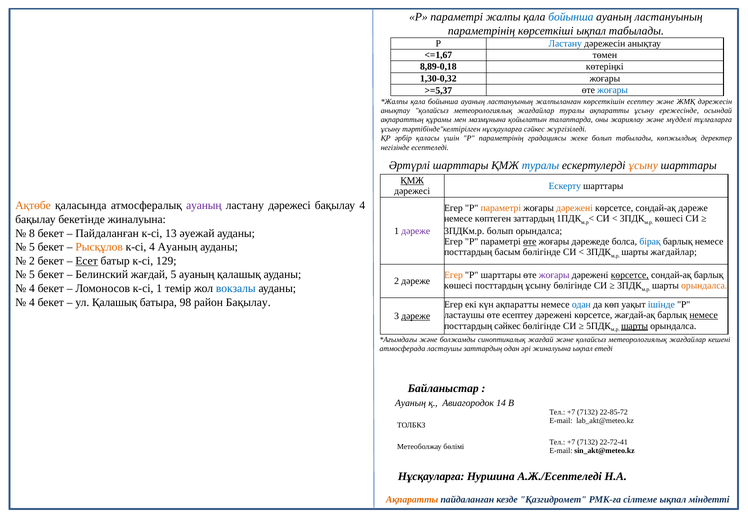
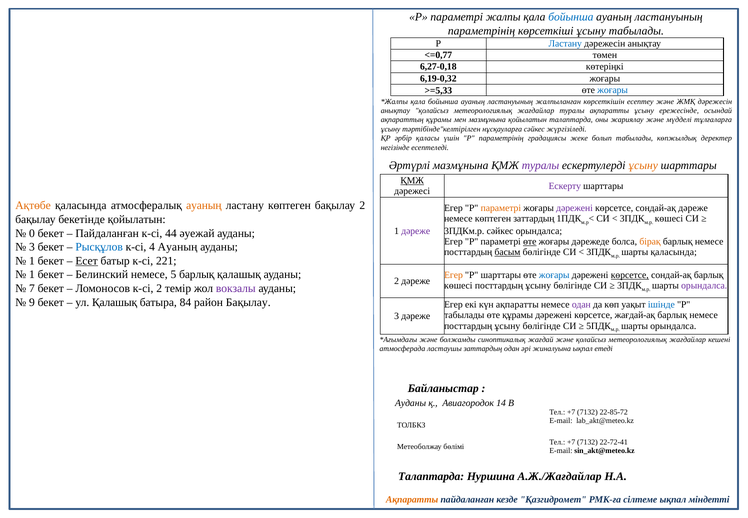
көрсеткіші ықпал: ықпал -> ұсыну (591, 31)
<=1,67: <=1,67 -> <=0,77 (438, 55)
8,89-0,18: 8,89-0,18 -> 6,27-0,18 (438, 67)
1,30-0,32: 1,30-0,32 -> 6,19-0,32 (438, 78)
>=5,37: >=5,37 -> >=5,33 (438, 90)
Әртүрлі шарттары: шарттары -> мазмұнына (461, 165)
туралы colour: blue -> purple (541, 165)
Ескерту colour: blue -> purple (565, 186)
ауаның colour: purple -> orange (204, 206)
ластану дәрежесі: дәрежесі -> көптеген (289, 206)
бақылау 4: 4 -> 2 (362, 206)
дәрежені colour: orange -> purple (575, 208)
бекетінде жиналуына: жиналуына -> қойылатын (137, 219)
3ПДКм.р болып: болып -> сәйкес (500, 231)
8: 8 -> 0 (32, 233)
13: 13 -> 44 (171, 233)
бірақ colour: blue -> orange (650, 241)
5: 5 -> 3 (32, 247)
Рысқұлов colour: orange -> blue (99, 247)
басым underline: none -> present (507, 252)
шарты жағдайлар: жағдайлар -> қаласында (674, 252)
2: 2 -> 1 (32, 261)
129: 129 -> 221 (166, 261)
5: 5 -> 1 (32, 275)
Белинский жағдай: жағдай -> немесе (149, 275)
5 ауаның: ауаның -> барлық (197, 275)
жоғары colour: purple -> blue (554, 275)
орындалса colour: orange -> purple (704, 286)
4: 4 -> 7 (32, 288)
к-сі 1: 1 -> 2 (159, 288)
вокзалы colour: blue -> purple (236, 288)
4: 4 -> 9 (32, 302)
98: 98 -> 84 (185, 302)
одан colour: blue -> purple (581, 305)
ластаушы: ластаушы -> табылады (464, 315)
өте есептеу: есептеу -> құрамы (518, 315)
немесе underline: present -> none (704, 315)
дәреже underline: present -> none (416, 316)
сәйкес: сәйкес -> ұсыну (507, 326)
шарты underline: present -> none (635, 326)
Ауаның: Ауаның -> Ауданы (411, 403)
Нұсқауларға: Нұсқауларға -> Талаптарда (431, 476)
А.Ж./Есептеледі: А.Ж./Есептеледі -> А.Ж./Жағдайлар (560, 476)
